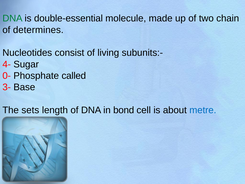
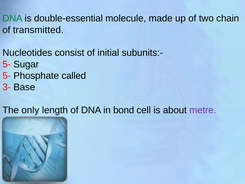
determines: determines -> transmitted (38, 30)
living: living -> initial (108, 53)
4-: 4- -> 5- (7, 64)
0-: 0- -> 5- (7, 76)
sets: sets -> only (30, 110)
metre colour: blue -> purple (203, 110)
